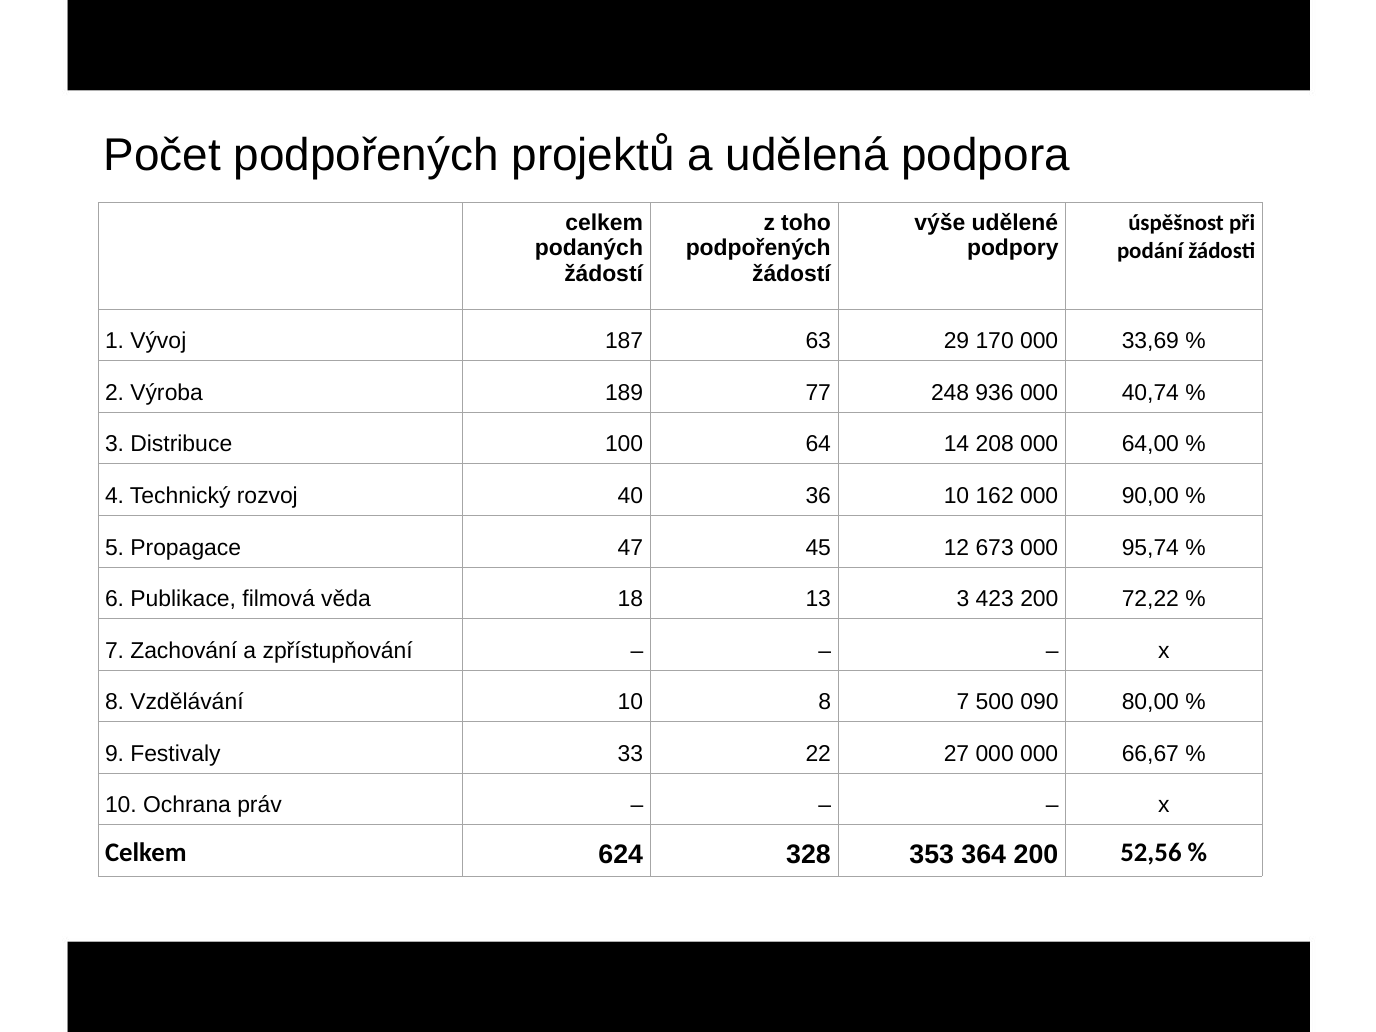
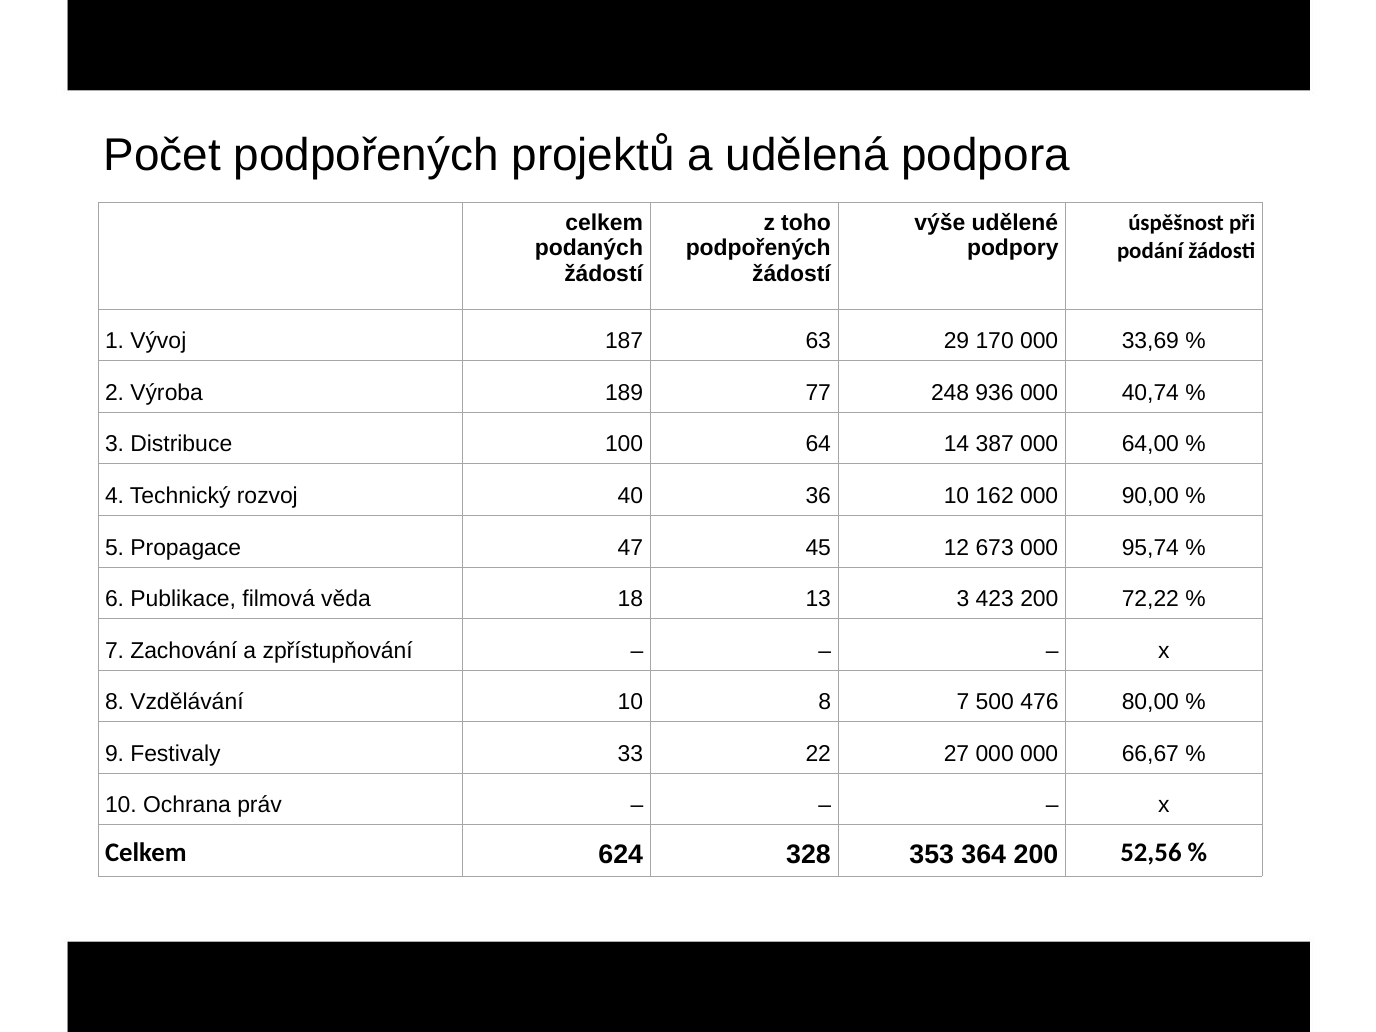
208: 208 -> 387 (995, 444)
090: 090 -> 476 (1039, 702)
